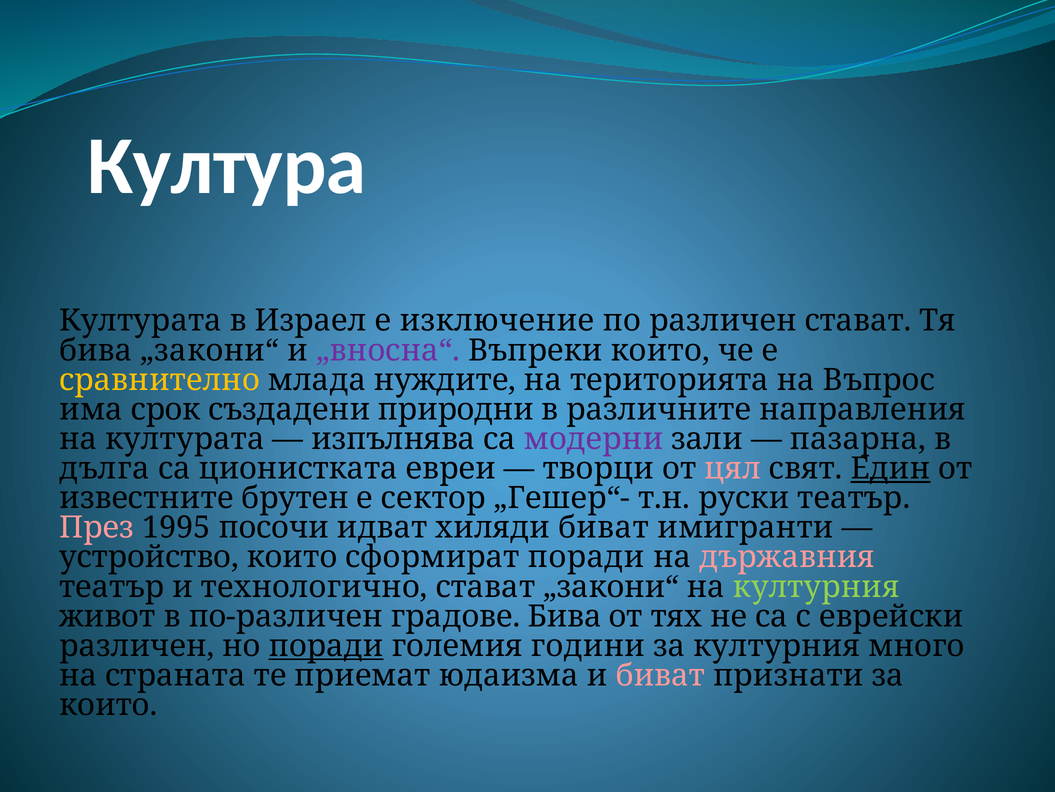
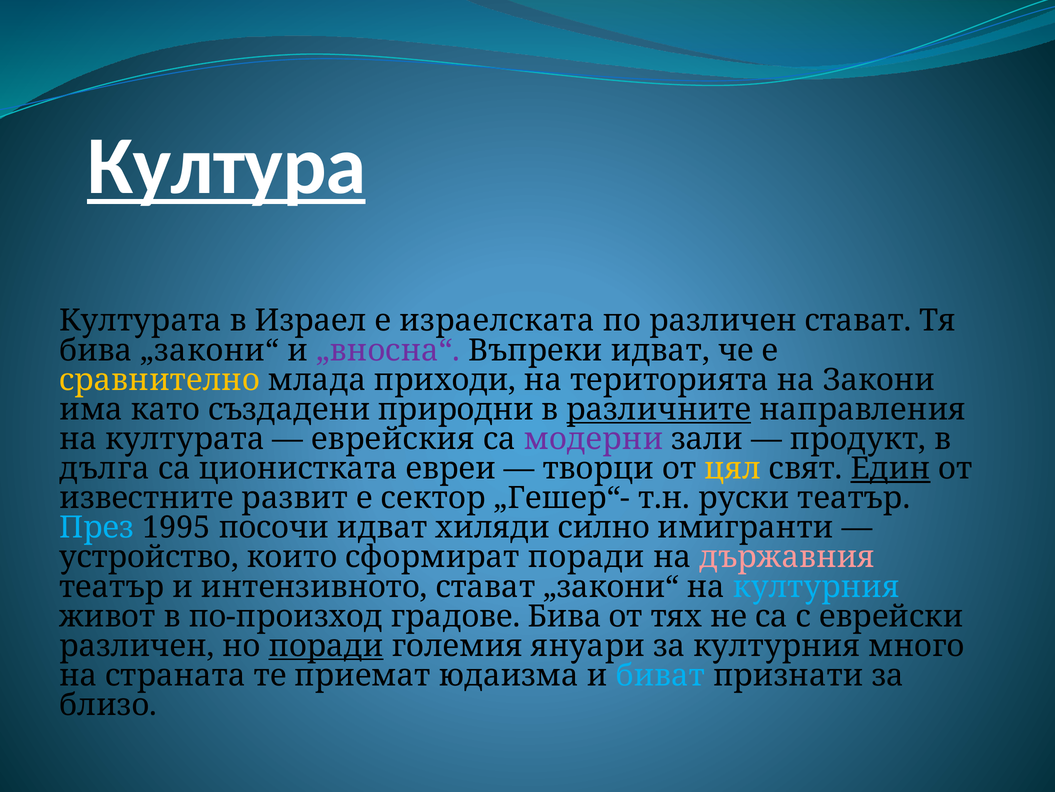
Култура underline: none -> present (227, 166)
изключение: изключение -> израелската (497, 321)
Въпреки които: които -> идват (660, 350)
нуждите: нуждите -> приходи (445, 380)
Въпрос: Въпрос -> Закони (879, 380)
срок: срок -> като (166, 409)
различните underline: none -> present (659, 409)
изпълнява: изпълнява -> еврейския (393, 439)
пазарна: пазарна -> продукт (858, 439)
цял colour: pink -> yellow (733, 468)
брутен: брутен -> развит (295, 498)
През colour: pink -> light blue (97, 527)
хиляди биват: биват -> силно (604, 527)
технологично: технологично -> интензивното (314, 586)
културния colour: light green -> light blue (816, 586)
по-различен: по-различен -> по-произход (286, 616)
години: години -> януари (588, 645)
биват colour: pink -> light blue (660, 675)
които: които -> близо (108, 704)
